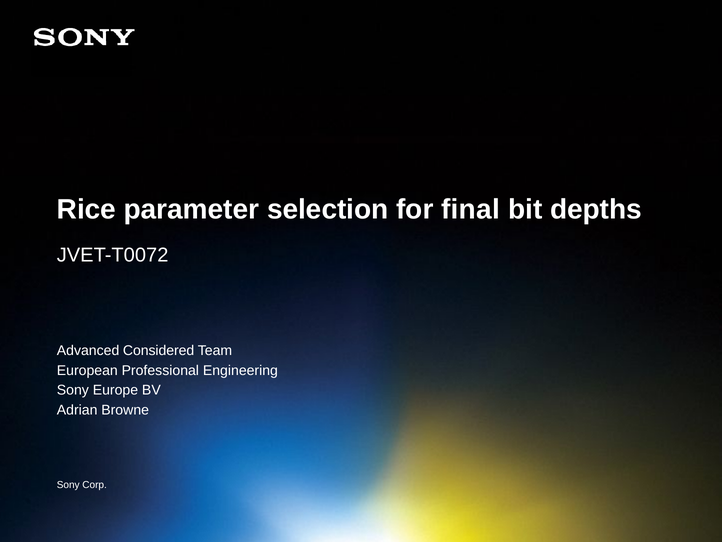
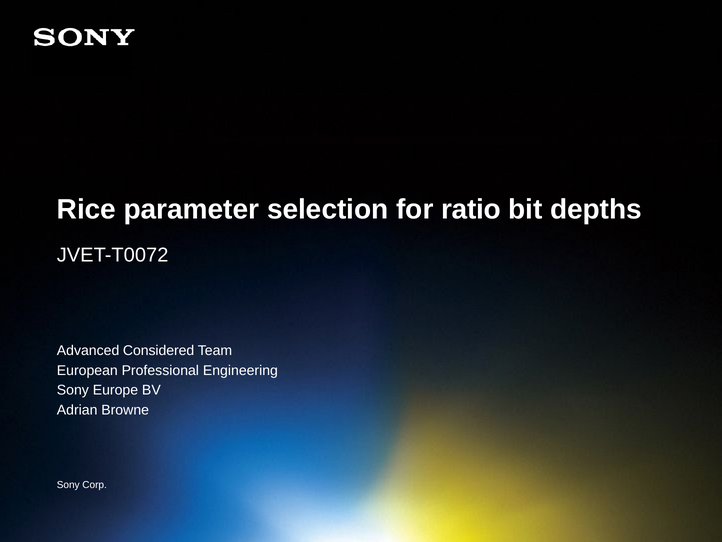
final: final -> ratio (471, 210)
